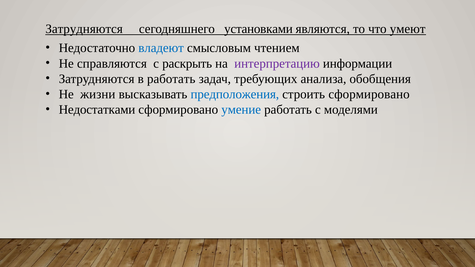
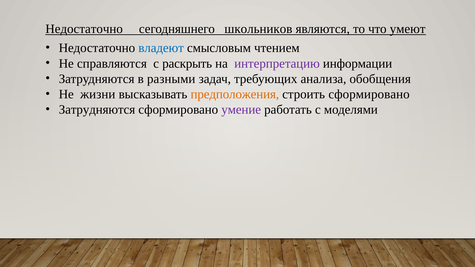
Затрудняются: Затрудняются -> Недостаточно (84, 29)
установками: установками -> школьников (258, 29)
в работать: работать -> разными (171, 79)
предположения colour: blue -> orange (235, 94)
Недостатками: Недостатками -> Затрудняются (97, 110)
умение colour: blue -> purple (241, 110)
